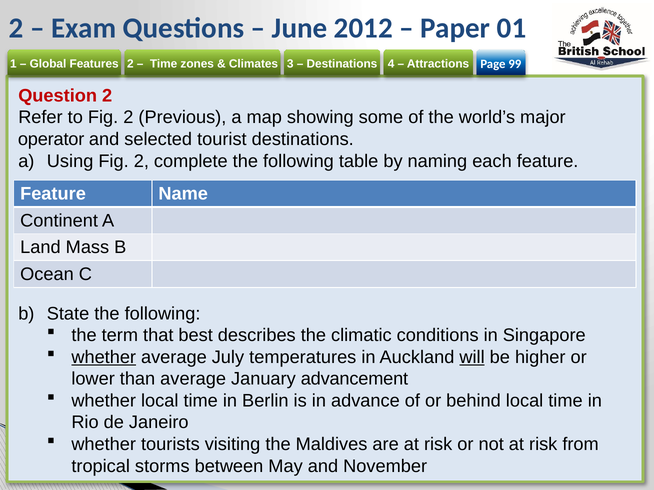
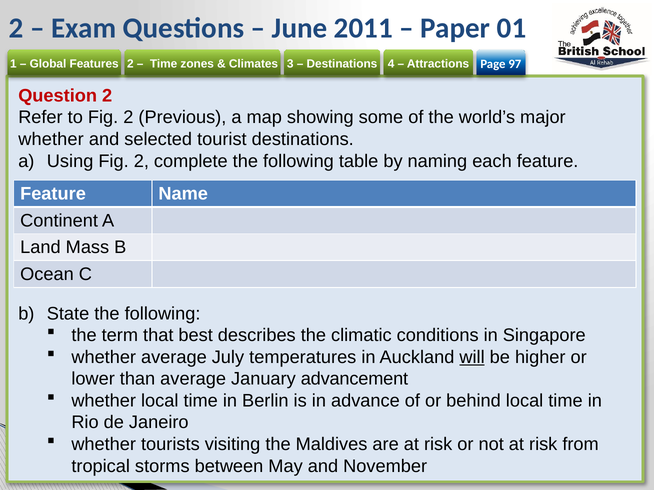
2012: 2012 -> 2011 (363, 28)
99: 99 -> 97 (515, 64)
operator: operator -> whether (51, 139)
whether underline: present -> none (104, 358)
